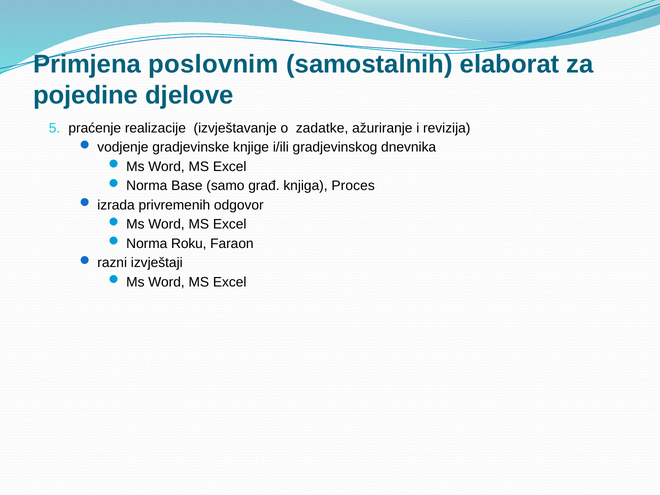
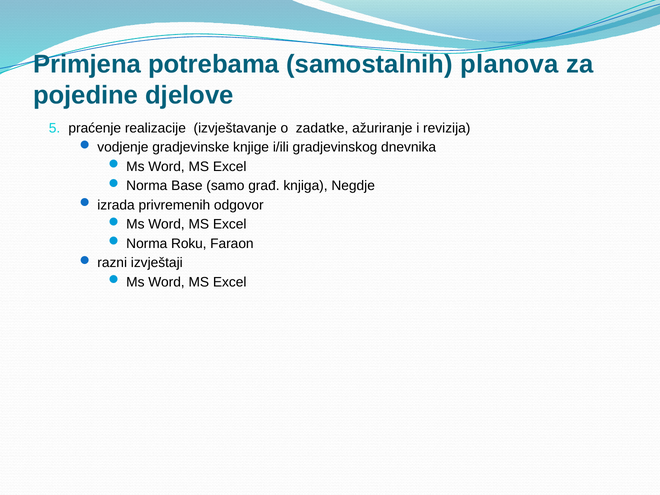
poslovnim: poslovnim -> potrebama (214, 64)
elaborat: elaborat -> planova (509, 64)
Proces: Proces -> Negdje (353, 186)
